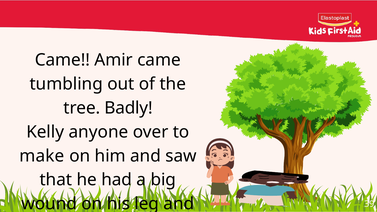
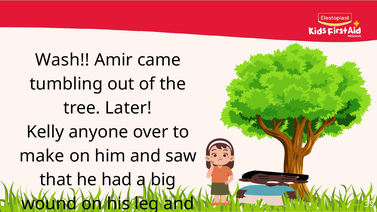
Came: Came -> Wash (62, 60)
Badly: Badly -> Later (128, 108)
